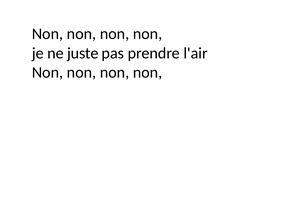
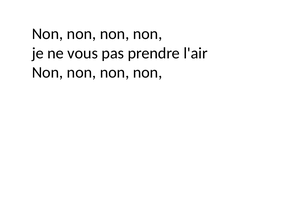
juste: juste -> vous (83, 53)
